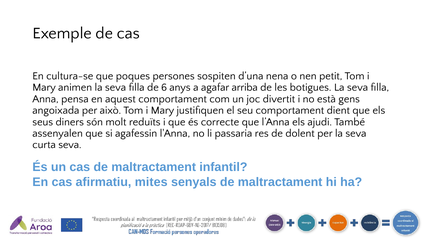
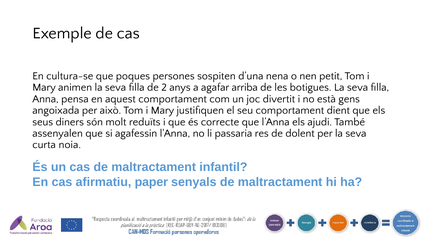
6: 6 -> 2 (164, 87)
curta seva: seva -> noia (70, 145)
mites: mites -> paper (151, 182)
